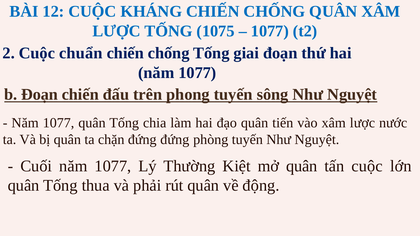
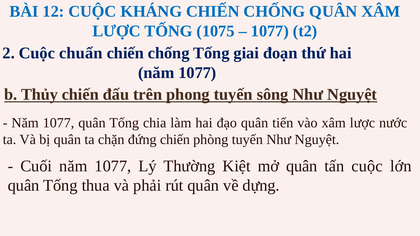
b Đoạn: Đoạn -> Thủy (40, 95)
đứng đứng: đứng -> chiến (175, 140)
động: động -> dựng (261, 186)
